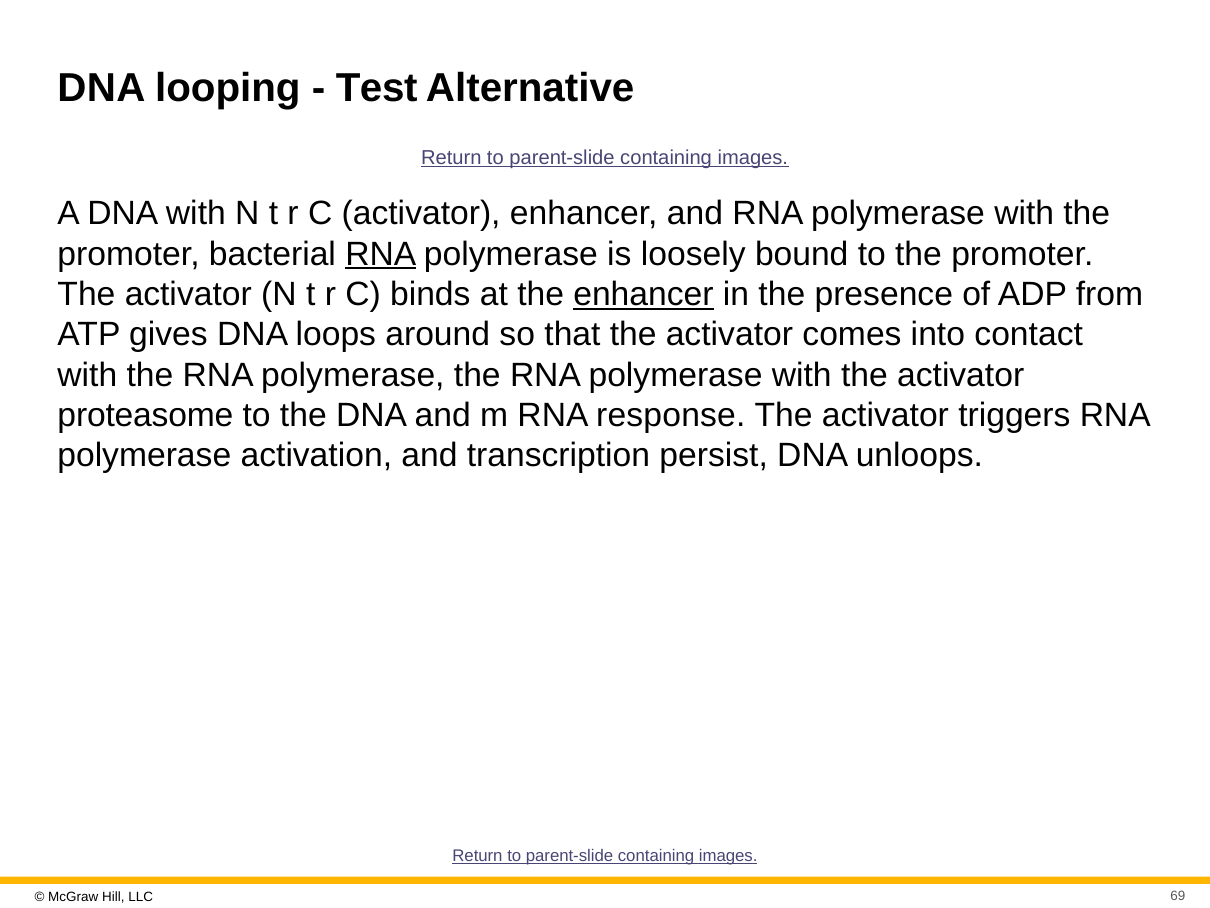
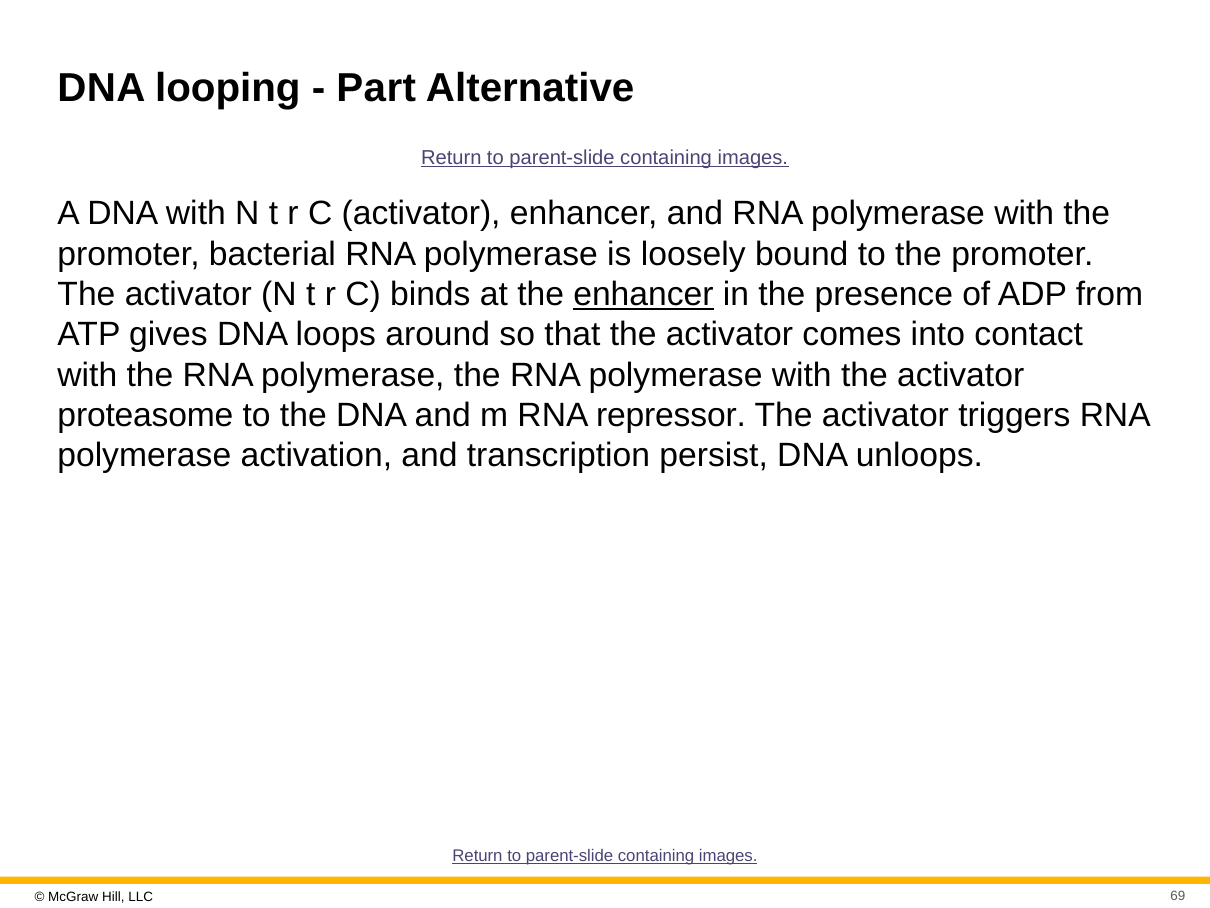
Test: Test -> Part (376, 88)
RNA underline: present -> none (381, 254)
response: response -> repressor (671, 415)
